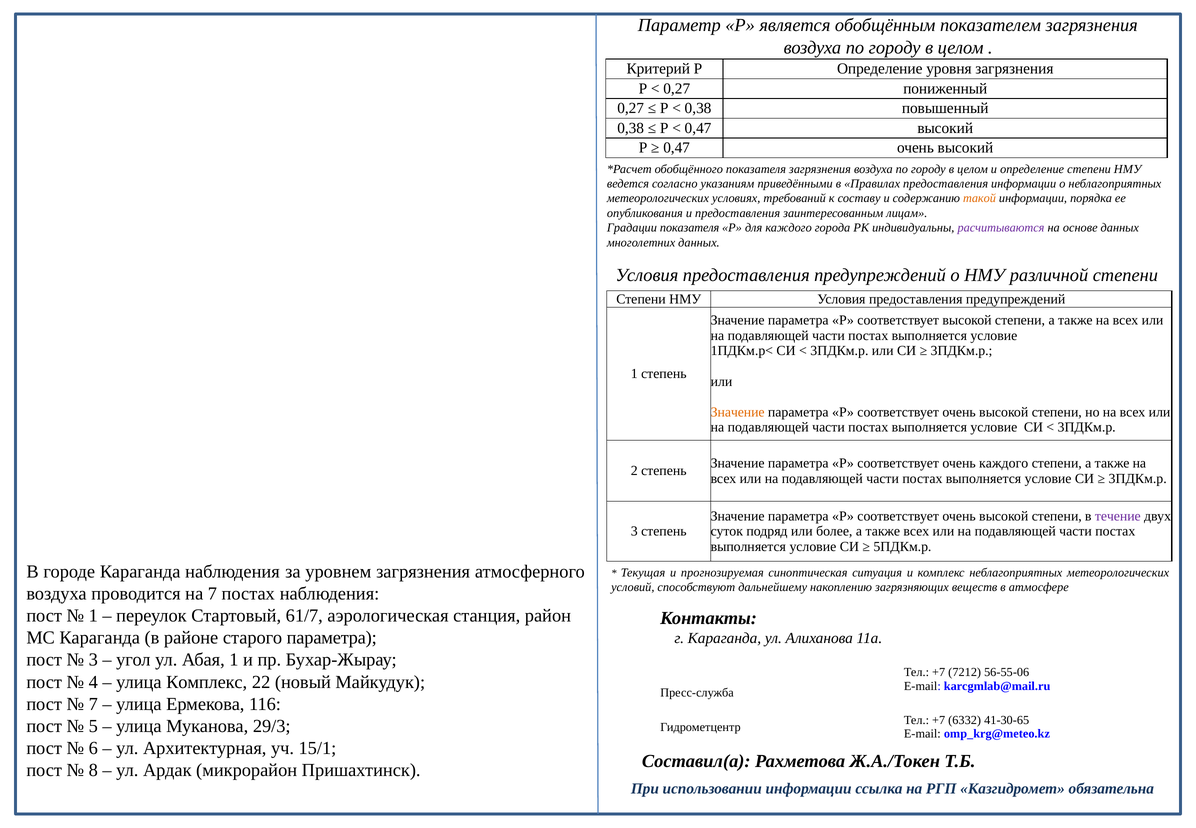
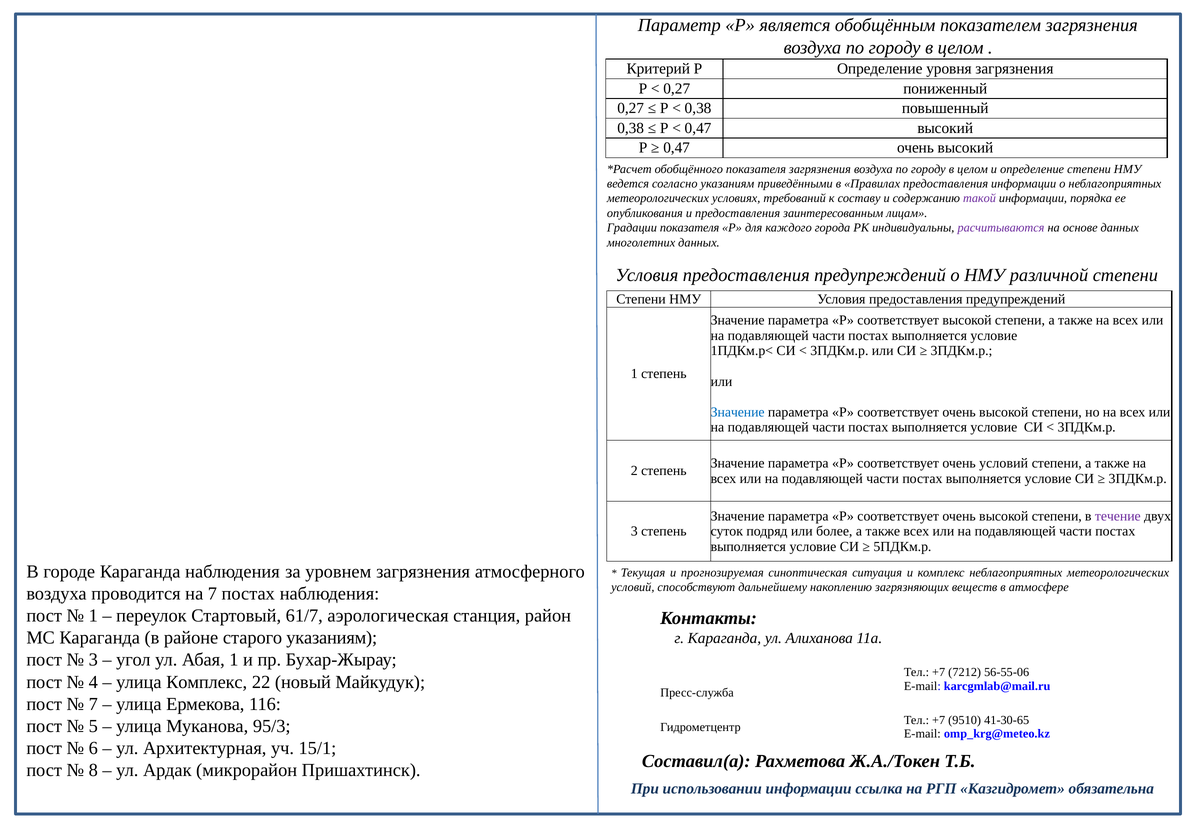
такой colour: orange -> purple (979, 198)
Значение colour: orange -> blue (738, 412)
очень каждого: каждого -> условий (1004, 463)
старого параметра: параметра -> указаниям (332, 638)
6332: 6332 -> 9510 (965, 720)
29/3: 29/3 -> 95/3 (272, 726)
